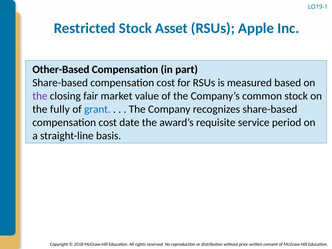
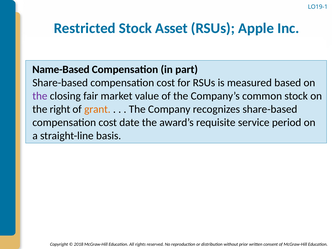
Other-Based: Other-Based -> Name-Based (61, 69)
fully: fully -> right (60, 109)
grant colour: blue -> orange (97, 109)
